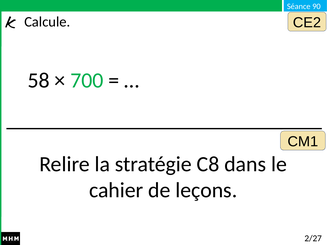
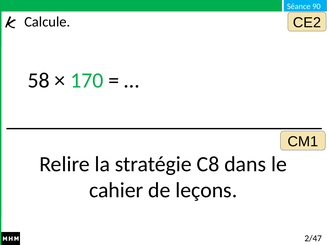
700: 700 -> 170 (87, 81)
2/27: 2/27 -> 2/47 (313, 239)
